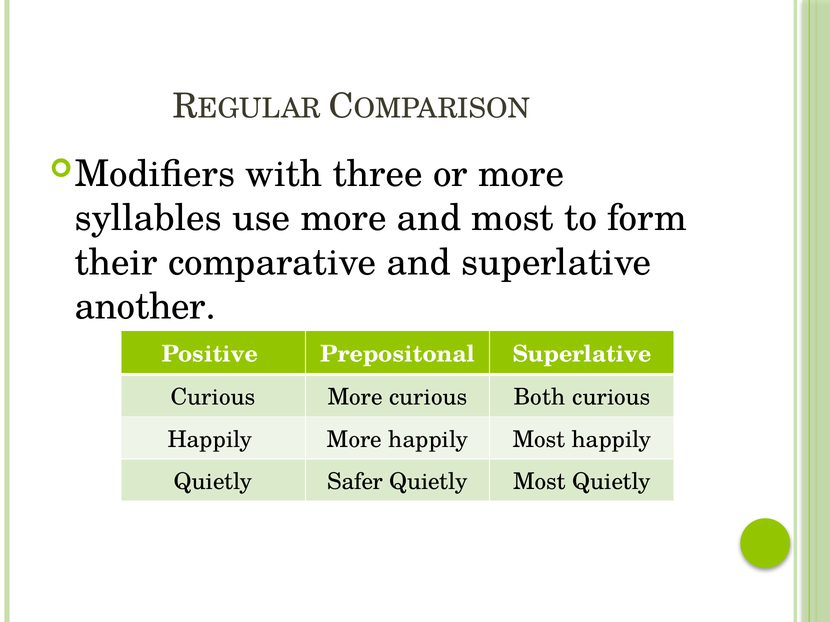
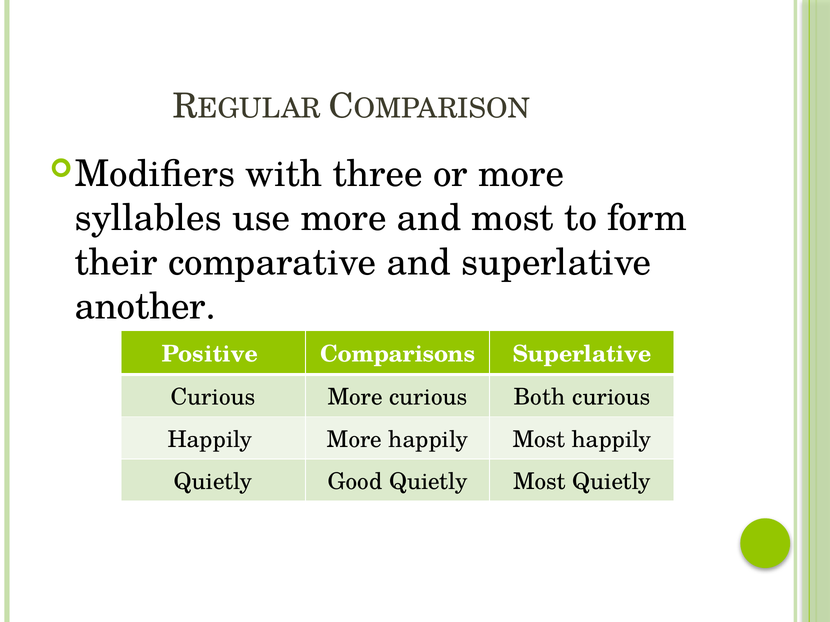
Prepositonal: Prepositonal -> Comparisons (398, 355)
Safer: Safer -> Good (355, 482)
